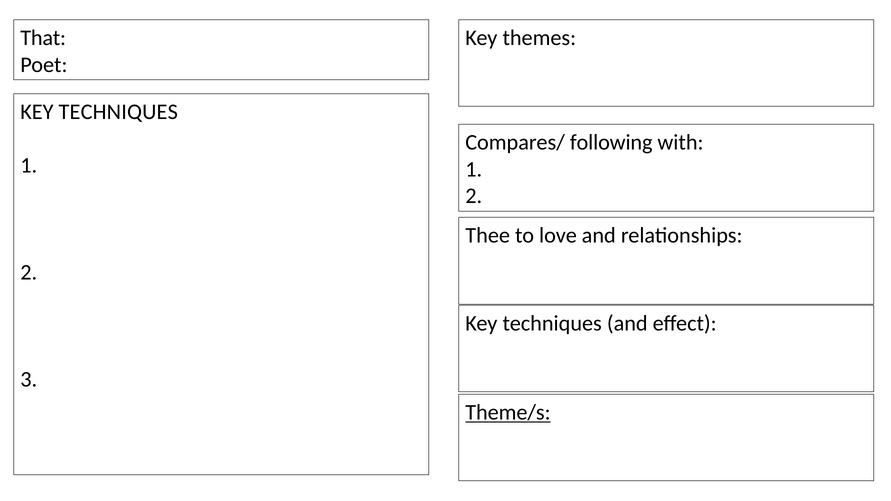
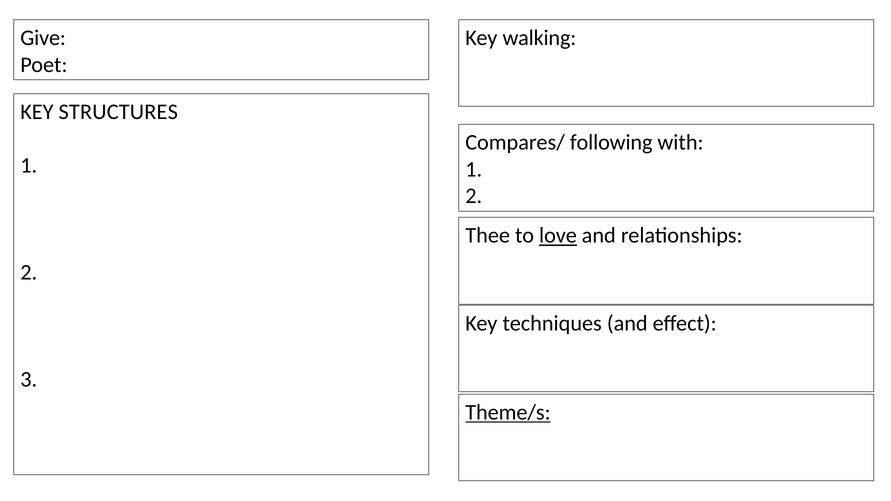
That: That -> Give (43, 38)
themes: themes -> walking (539, 38)
TECHNIQUES: TECHNIQUES -> STRUCTURES (118, 112)
love underline: none -> present (558, 236)
